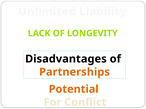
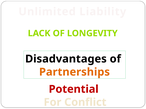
Potential colour: orange -> red (74, 90)
